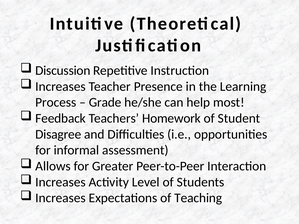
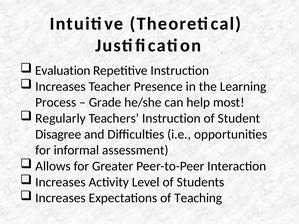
Discussion: Discussion -> Evaluation (63, 71)
Feedback: Feedback -> Regularly (61, 118)
Teachers Homework: Homework -> Instruction (171, 118)
